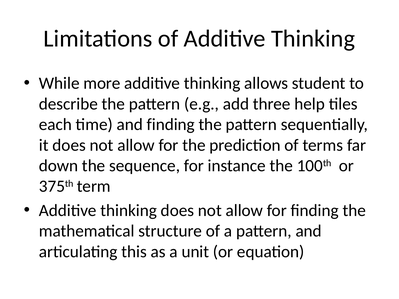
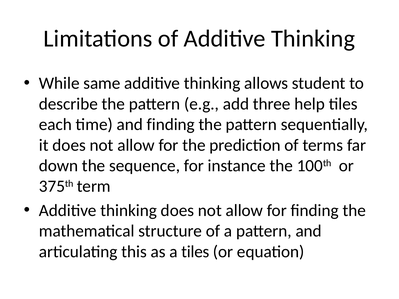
more: more -> same (102, 83)
a unit: unit -> tiles (195, 252)
